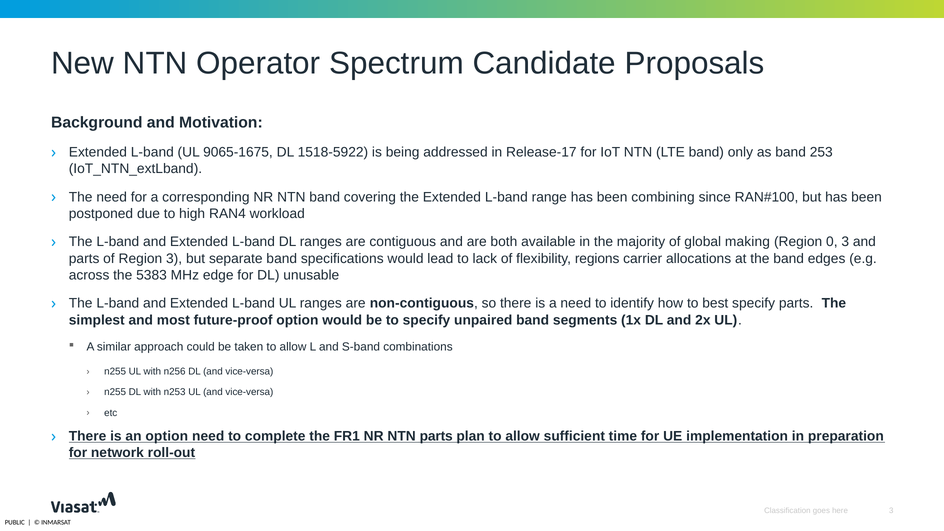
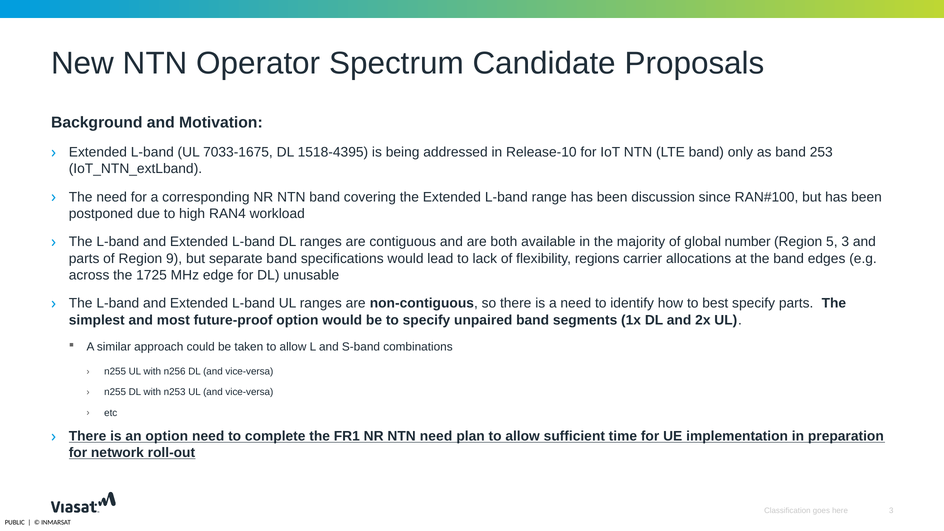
9065-1675: 9065-1675 -> 7033-1675 (238, 152)
1518-5922: 1518-5922 -> 1518-4395 (333, 152)
Release-17: Release-17 -> Release-10 (541, 152)
combining: combining -> discussion (663, 197)
making: making -> number (748, 242)
0: 0 -> 5 (832, 242)
Region 3: 3 -> 9 (174, 259)
5383: 5383 -> 1725 (152, 275)
NTN parts: parts -> need (436, 436)
